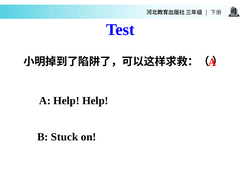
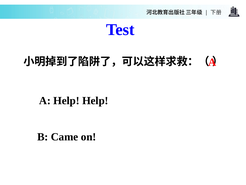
Stuck: Stuck -> Came (65, 136)
